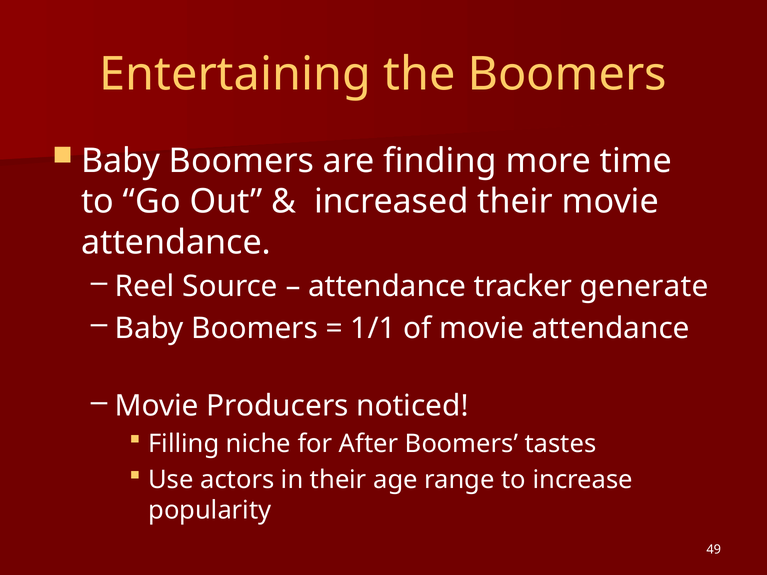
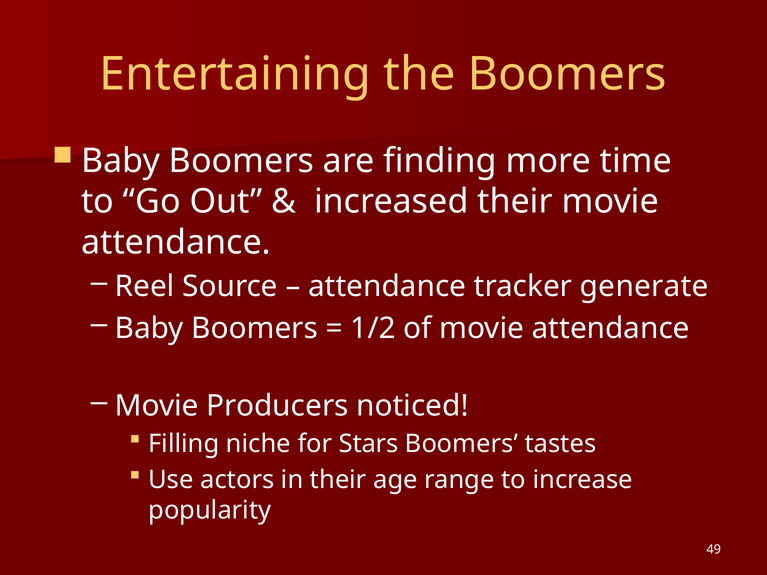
1/1: 1/1 -> 1/2 (373, 329)
After: After -> Stars (369, 444)
